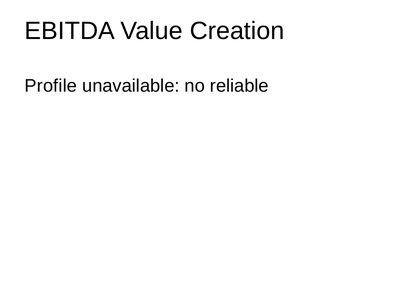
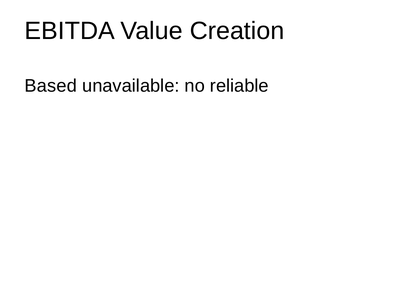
Profile: Profile -> Based (51, 86)
